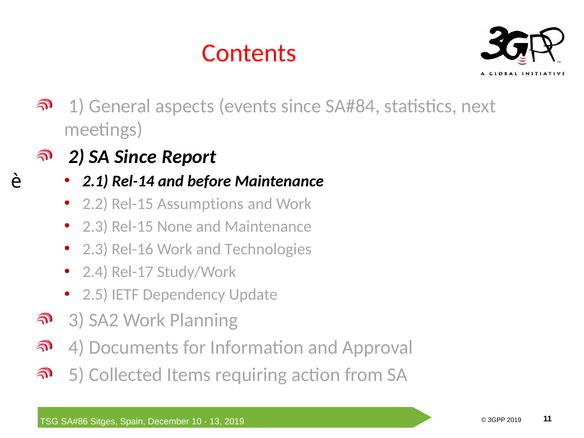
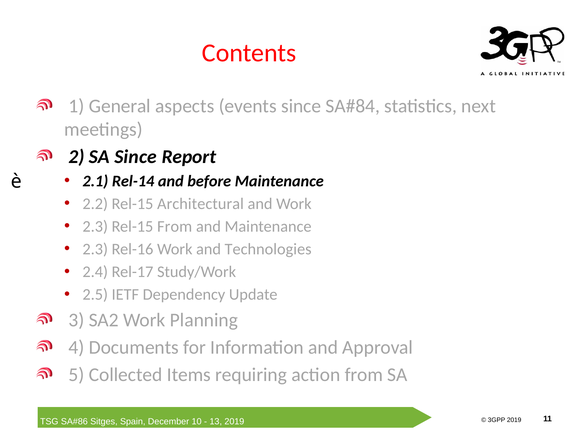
Assumptions: Assumptions -> Architectural (200, 204)
Rel-15 None: None -> From (175, 226)
